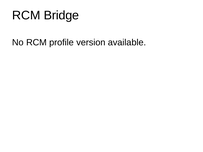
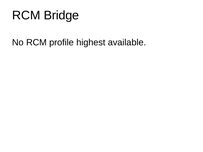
version: version -> highest (91, 43)
